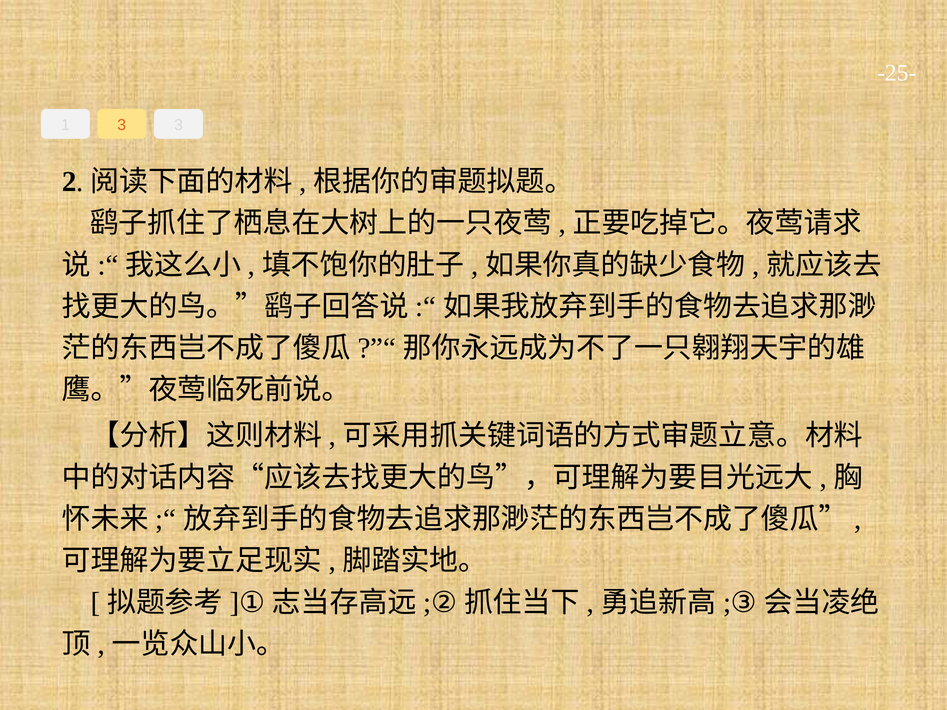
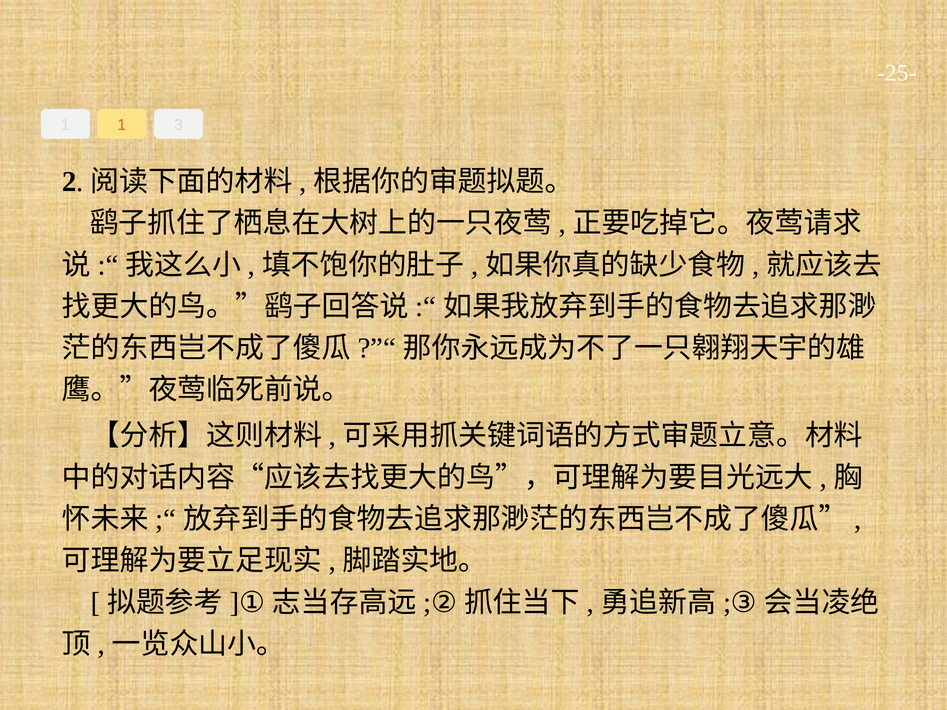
1 3: 3 -> 1 (122, 125)
